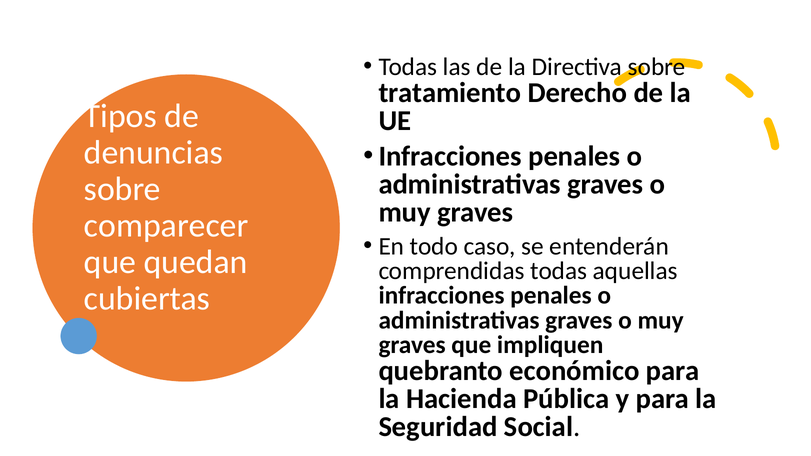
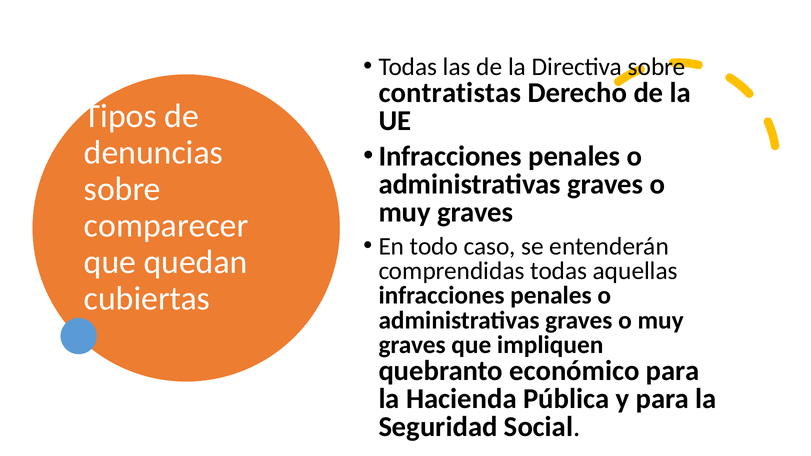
tratamiento: tratamiento -> contratistas (450, 93)
